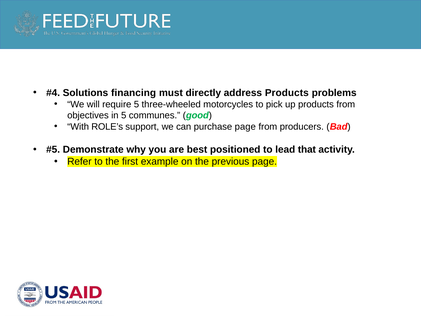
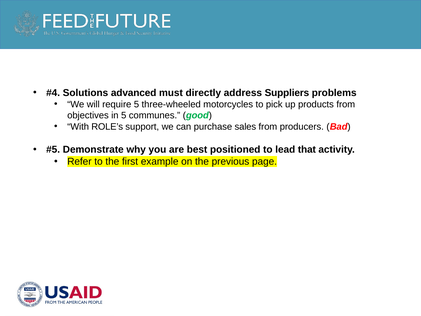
financing: financing -> advanced (134, 93)
address Products: Products -> Suppliers (287, 93)
purchase page: page -> sales (245, 127)
